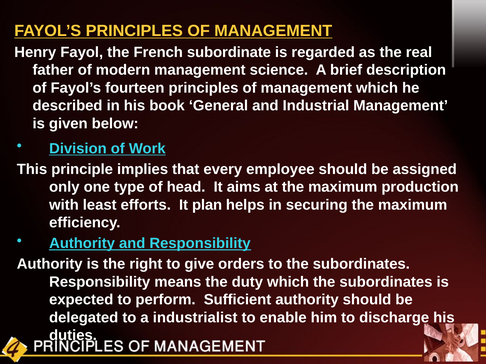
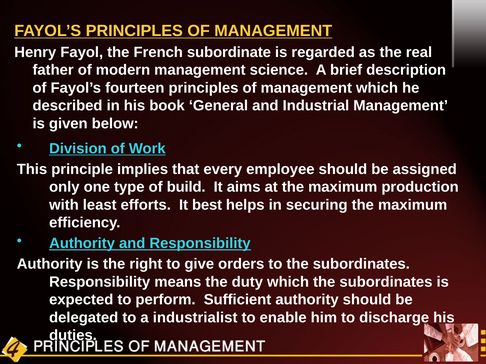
head: head -> build (186, 187)
plan: plan -> best (207, 205)
